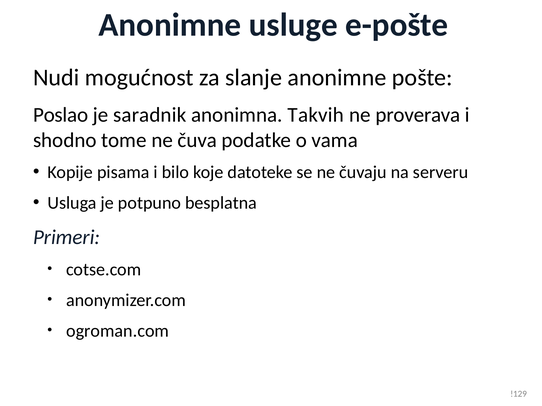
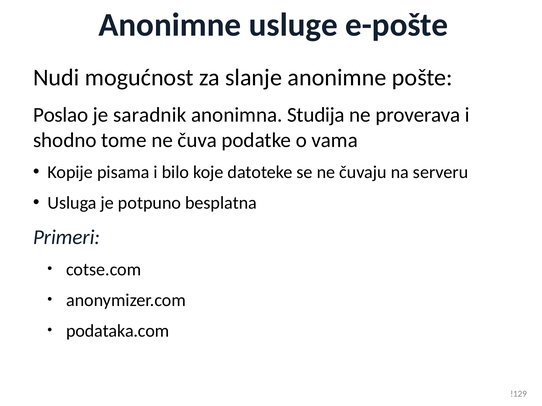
Takvih: Takvih -> Studija (316, 115)
ogroman.com: ogroman.com -> podataka.com (118, 331)
